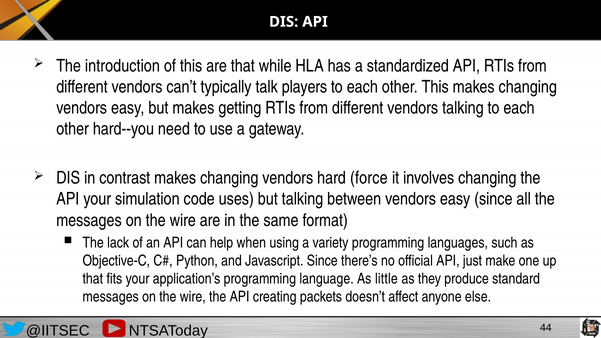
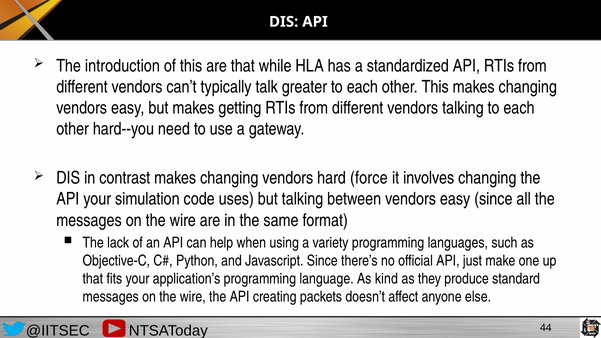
players: players -> greater (304, 87)
little: little -> kind (386, 279)
